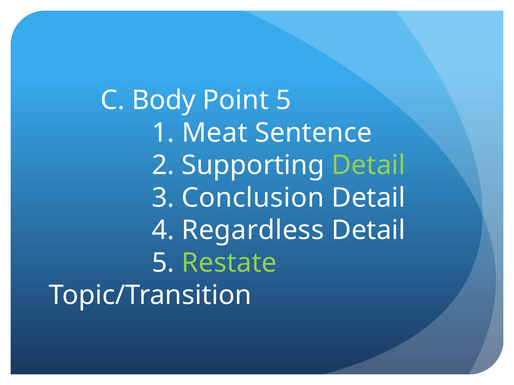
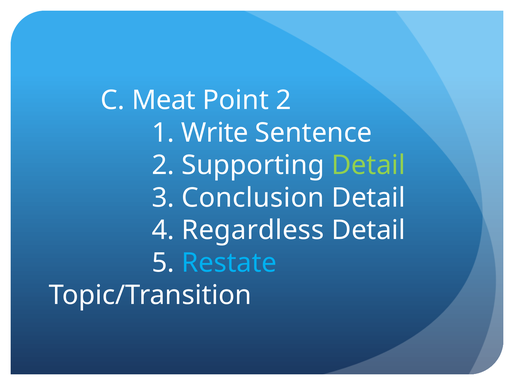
Body: Body -> Meat (164, 100)
Point 5: 5 -> 2 (284, 100)
Meat: Meat -> Write (215, 133)
Restate colour: light green -> light blue (229, 263)
